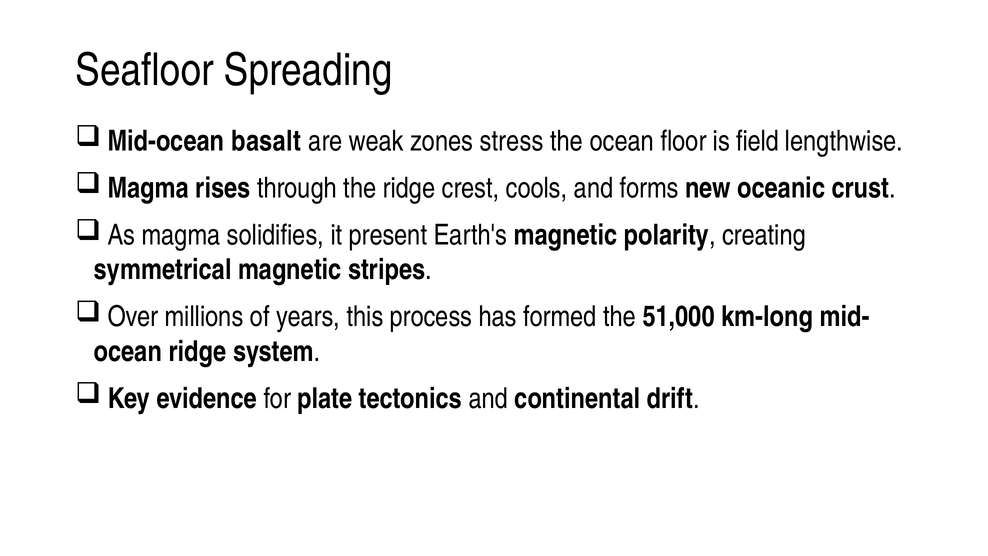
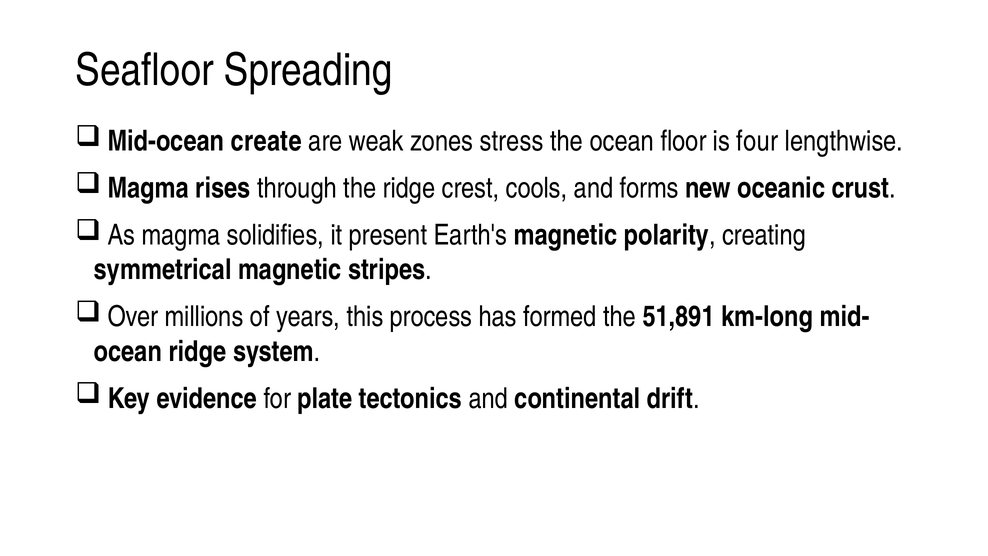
basalt: basalt -> create (266, 141)
field: field -> four (757, 141)
51,000: 51,000 -> 51,891 (679, 317)
